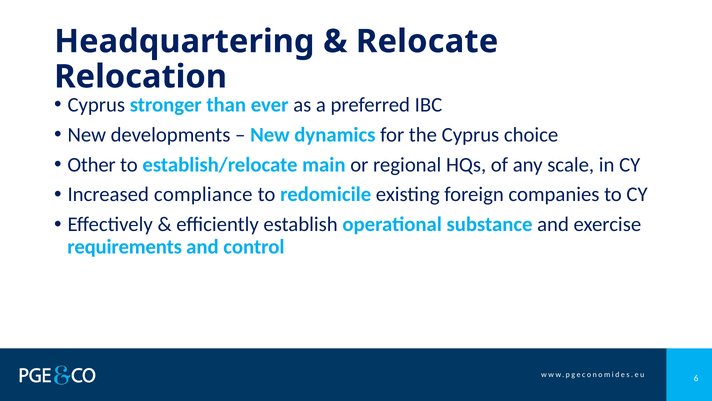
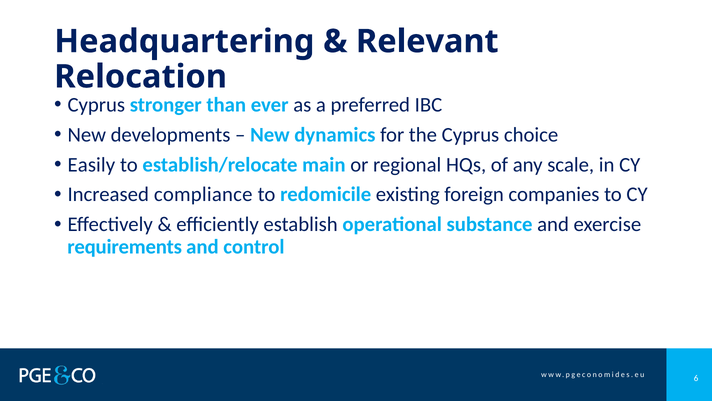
Relocate: Relocate -> Relevant (427, 41)
Other: Other -> Easily (91, 164)
